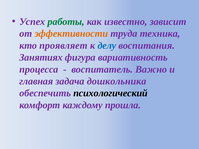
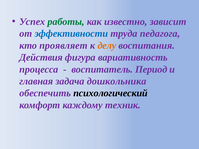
эффективности colour: orange -> blue (71, 34)
техника: техника -> педагога (160, 34)
делу colour: blue -> orange (107, 46)
Занятиях: Занятиях -> Действия (41, 57)
Важно: Важно -> Период (151, 69)
прошла: прошла -> техник (123, 105)
